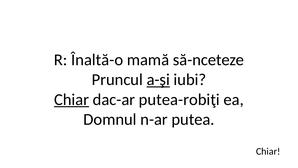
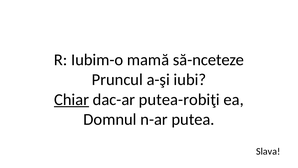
Înaltă-o: Înaltă-o -> Iubim-o (97, 60)
a-şi underline: present -> none (158, 80)
Chiar: Chiar -> Slava (268, 151)
